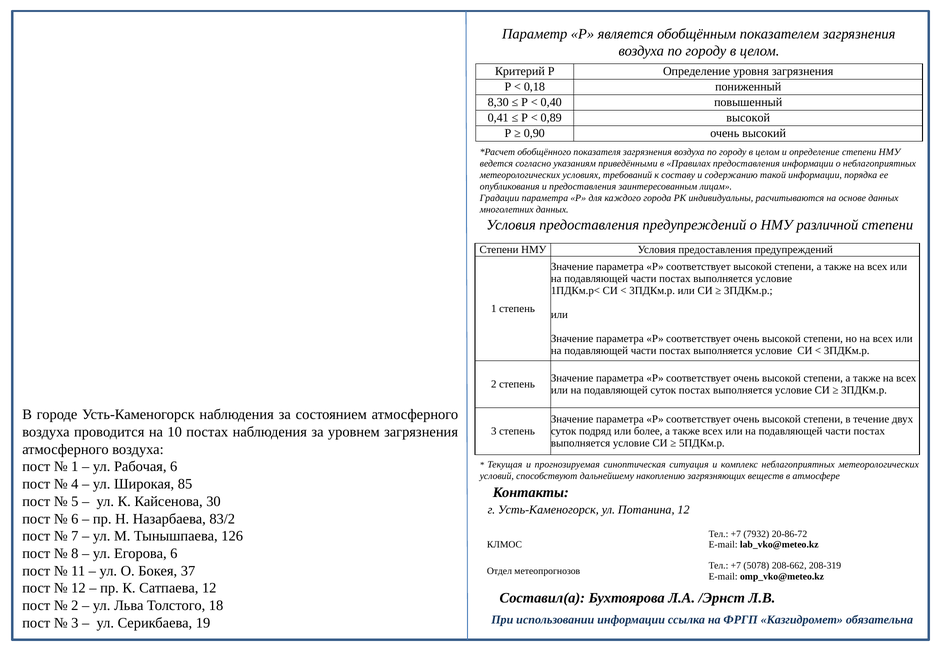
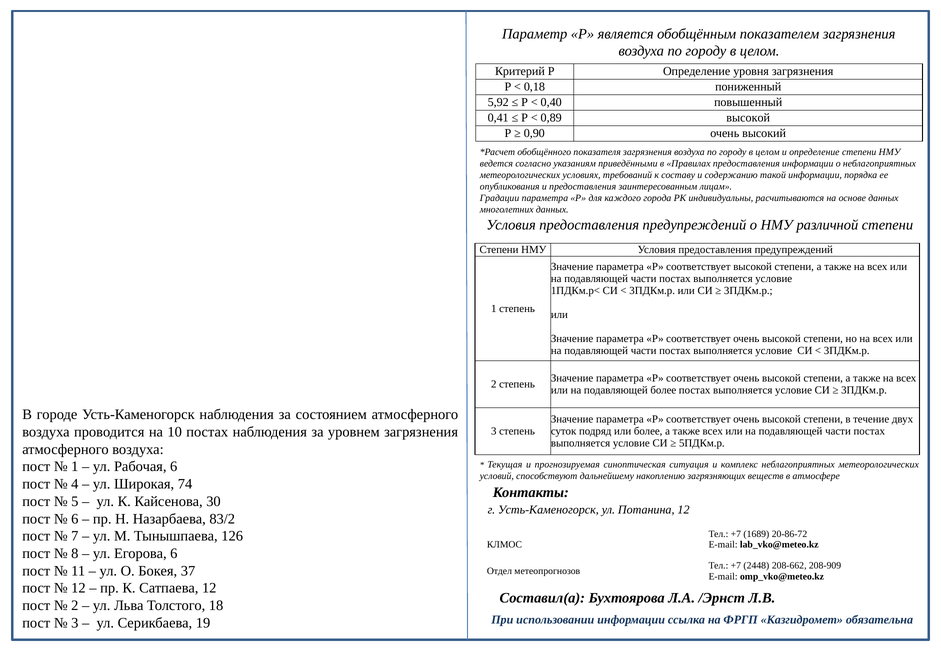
8,30: 8,30 -> 5,92 (498, 102)
подавляющей суток: суток -> более (663, 391)
85: 85 -> 74 (185, 484)
7932: 7932 -> 1689 (756, 534)
5078: 5078 -> 2448 (756, 566)
208-319: 208-319 -> 208-909 (825, 566)
